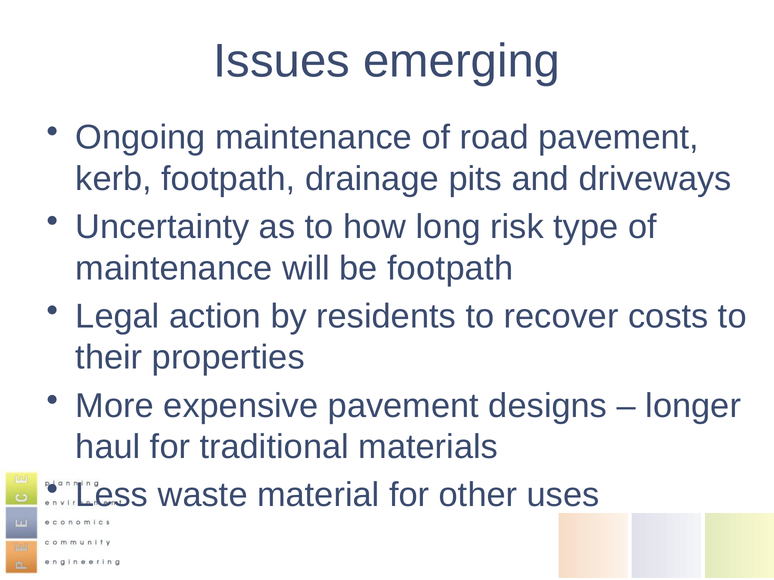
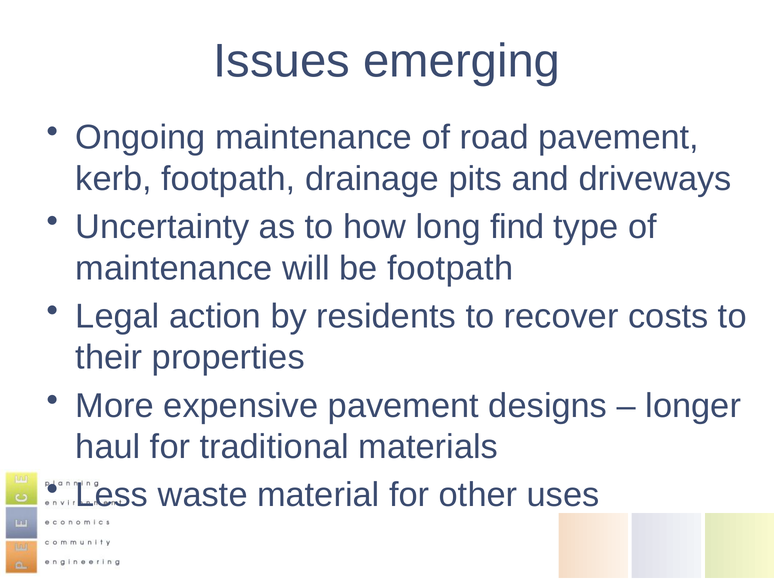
risk: risk -> find (517, 227)
